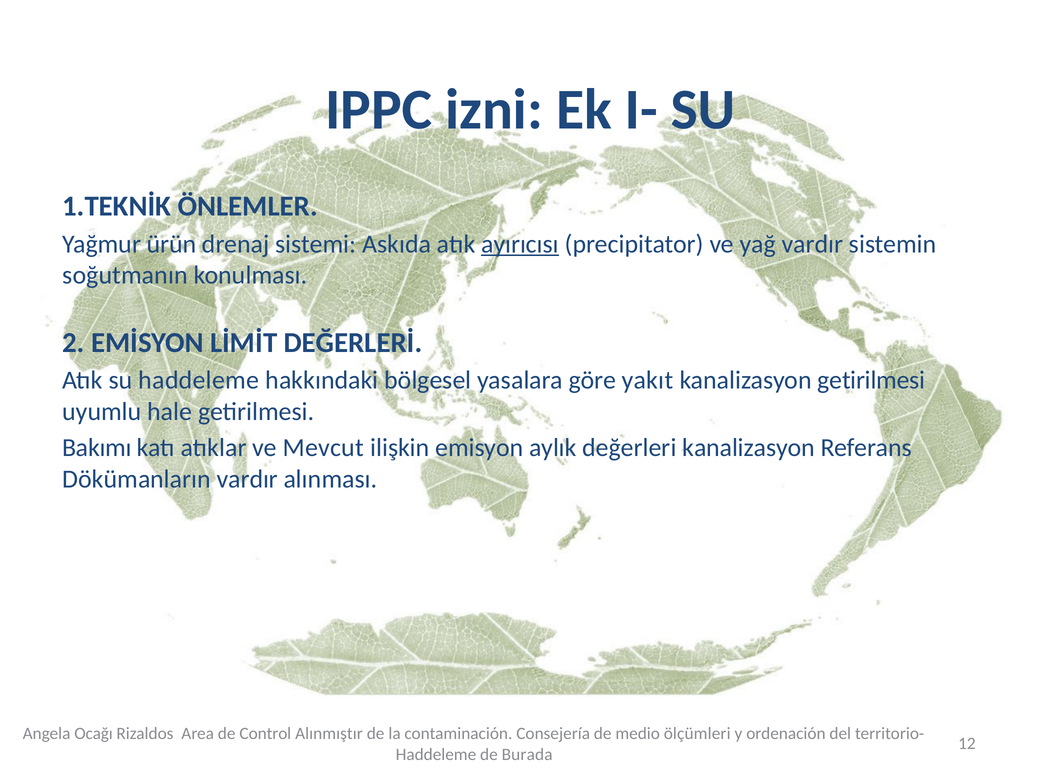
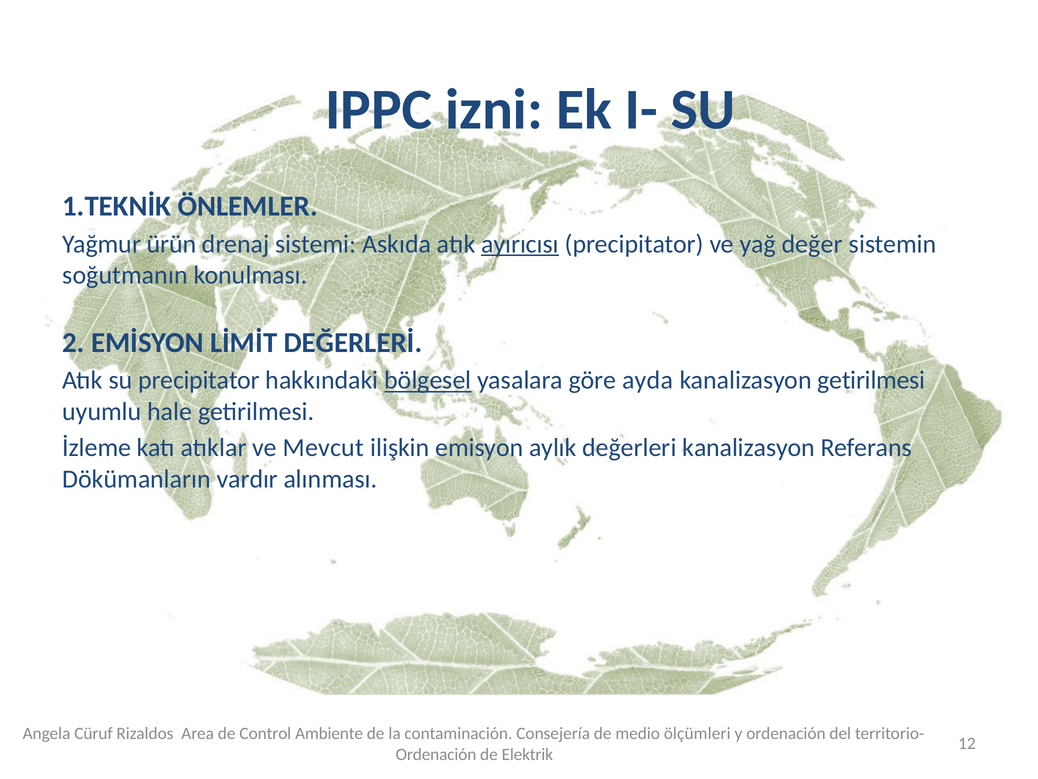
yağ vardır: vardır -> değer (812, 244)
su haddeleme: haddeleme -> precipitator (199, 380)
bölgesel underline: none -> present (428, 380)
yakıt: yakıt -> ayda (648, 380)
Bakımı: Bakımı -> İzleme (97, 448)
Ocağı: Ocağı -> Cüruf (93, 733)
Alınmıştır: Alınmıştır -> Ambiente (329, 733)
Haddeleme: Haddeleme -> Ordenación (436, 754)
Burada: Burada -> Elektrik (527, 754)
